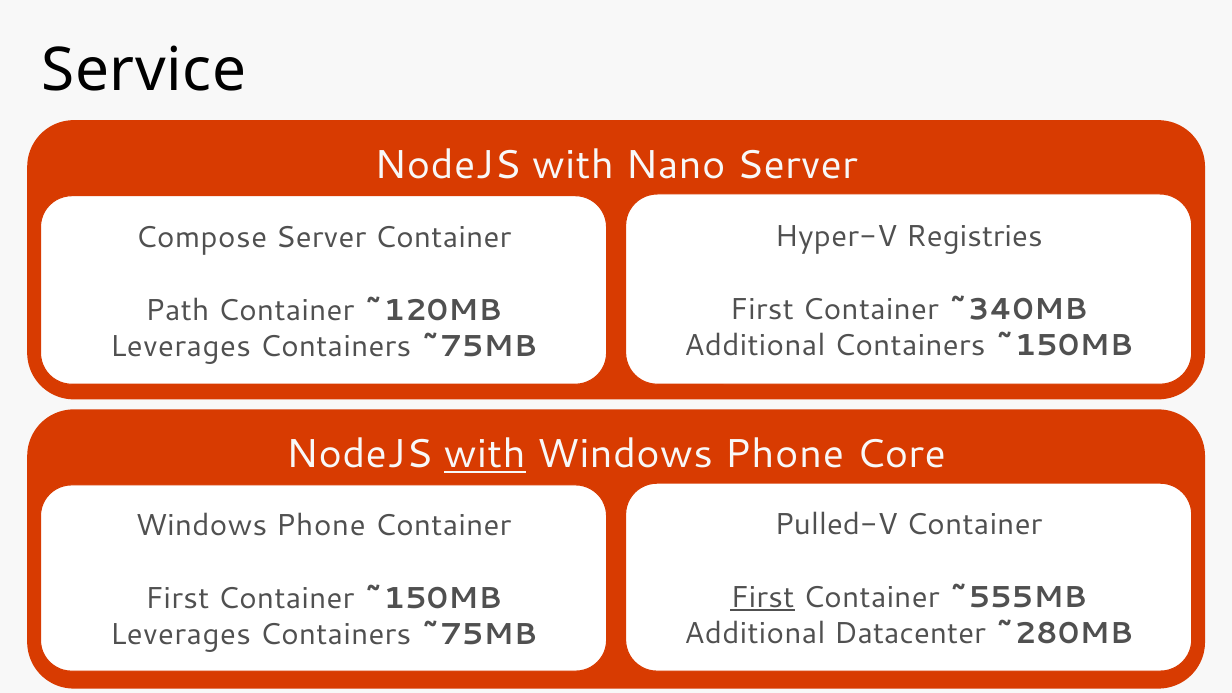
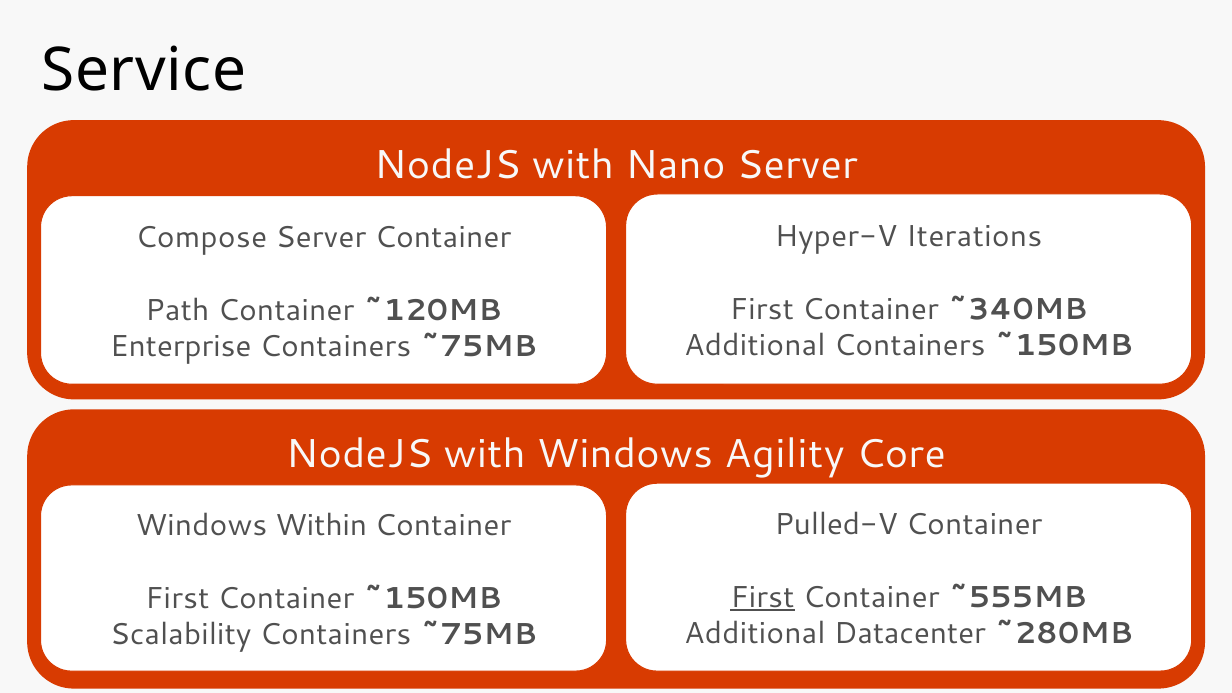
Registries: Registries -> Iterations (974, 237)
Leverages: Leverages -> Enterprise (181, 346)
with underline: present -> none (485, 455)
Phone: Phone -> Agility (784, 455)
Phone: Phone -> Within (321, 526)
Leverages: Leverages -> Scalability (181, 634)
